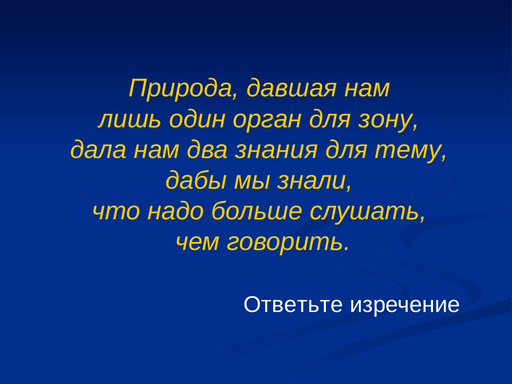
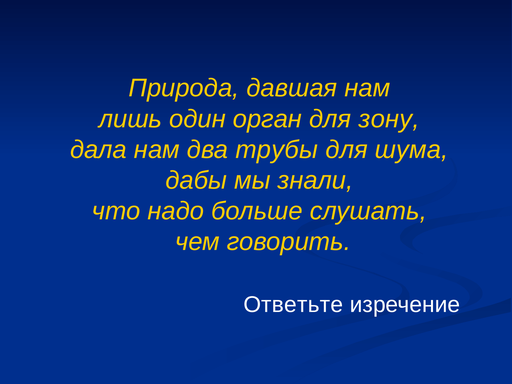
знания: знания -> трубы (277, 150)
тему: тему -> шума (412, 150)
